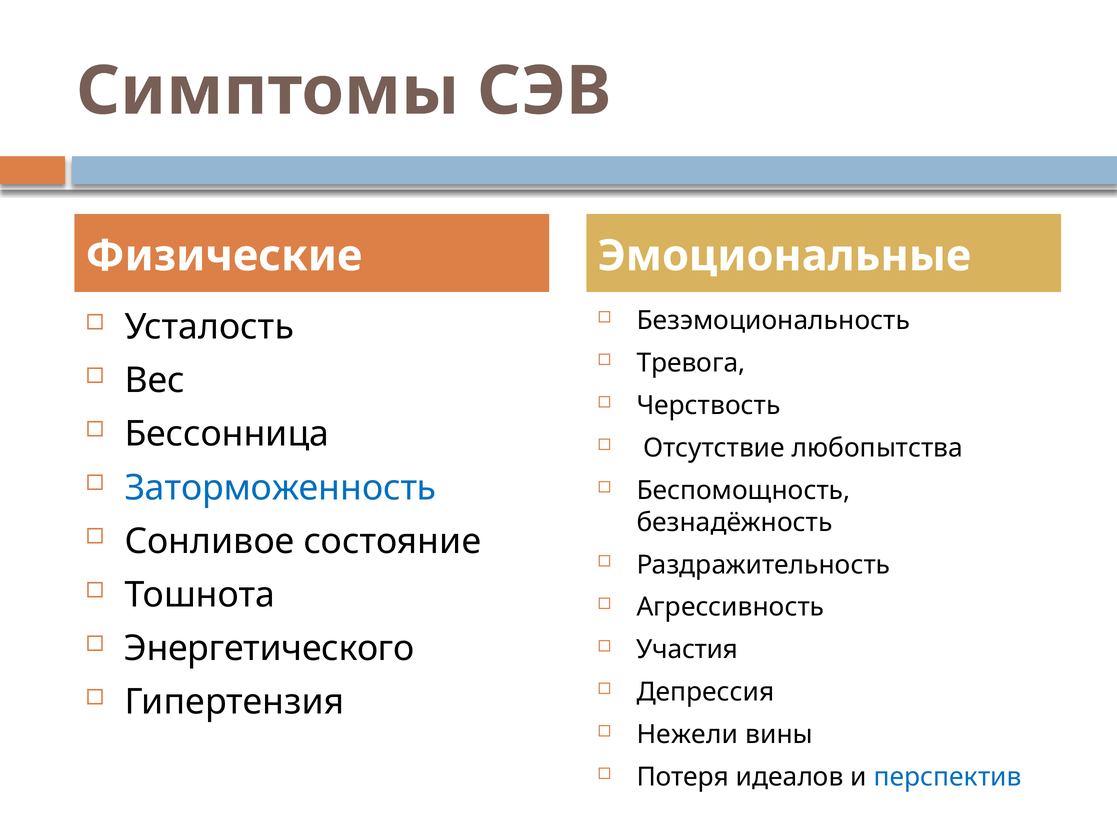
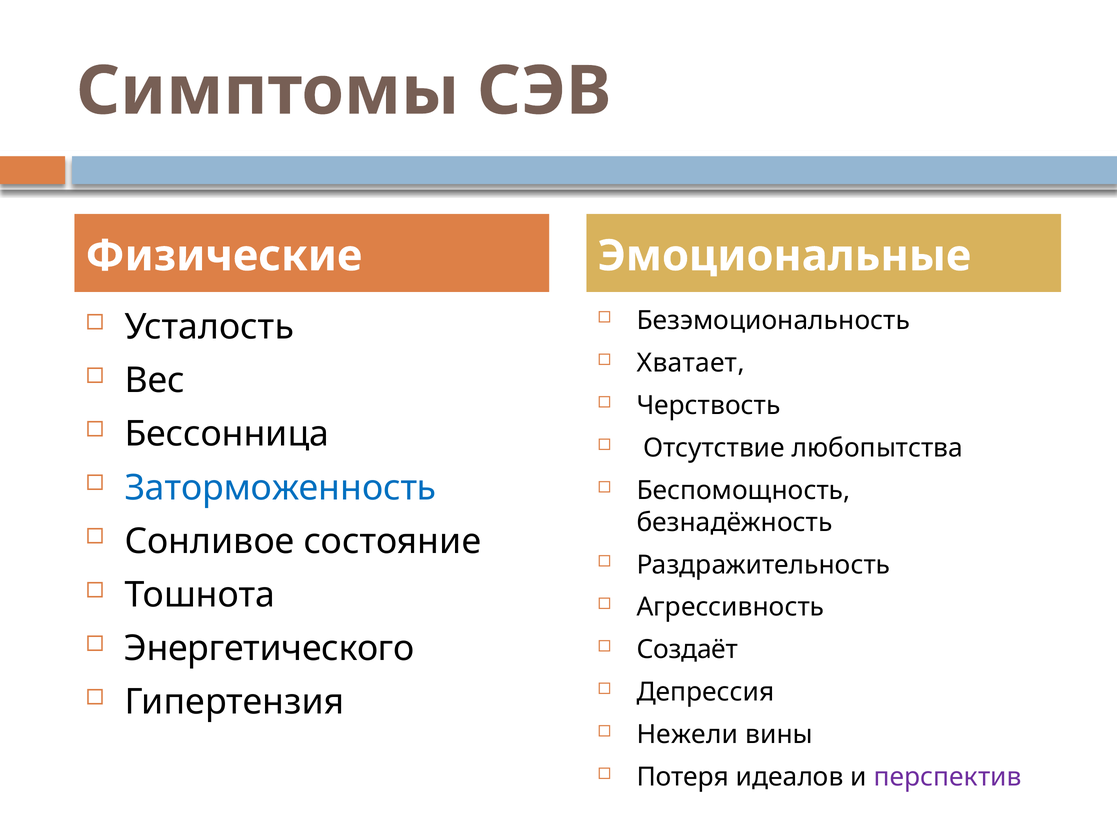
Тревога: Тревога -> Хватает (691, 364)
Участия: Участия -> Создаёт (687, 650)
перспектив colour: blue -> purple (948, 778)
